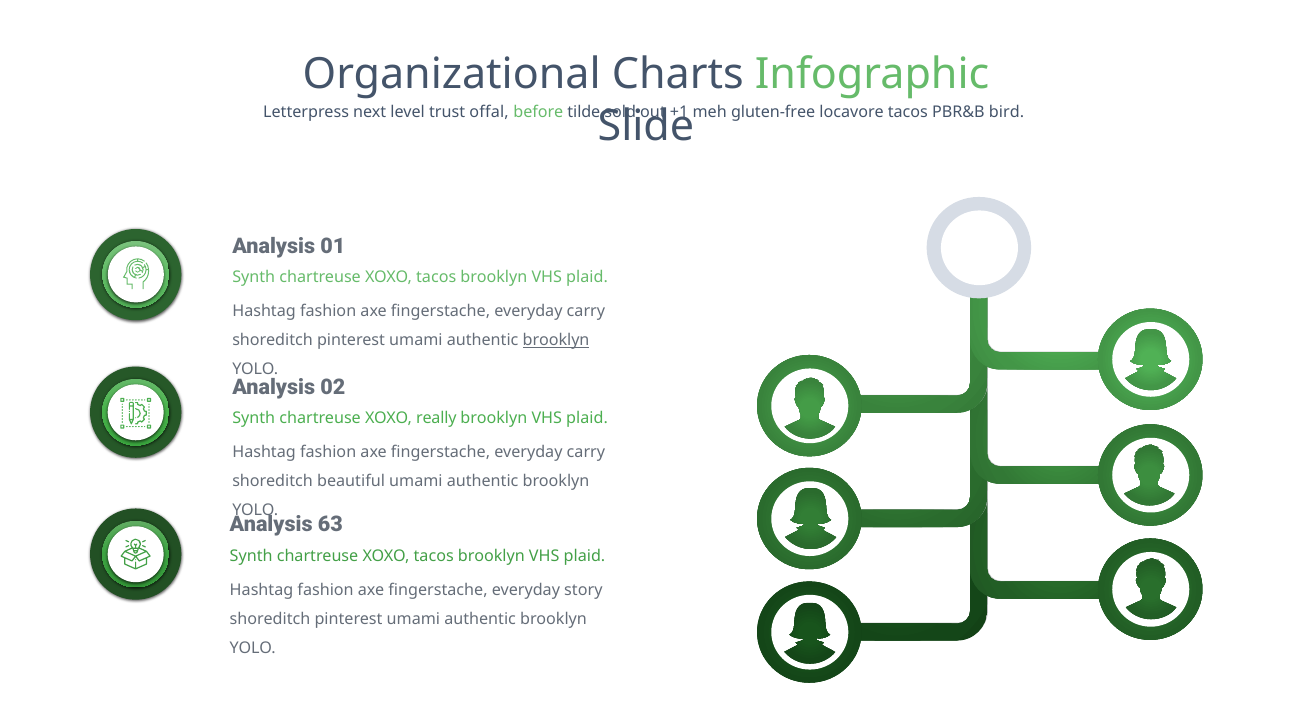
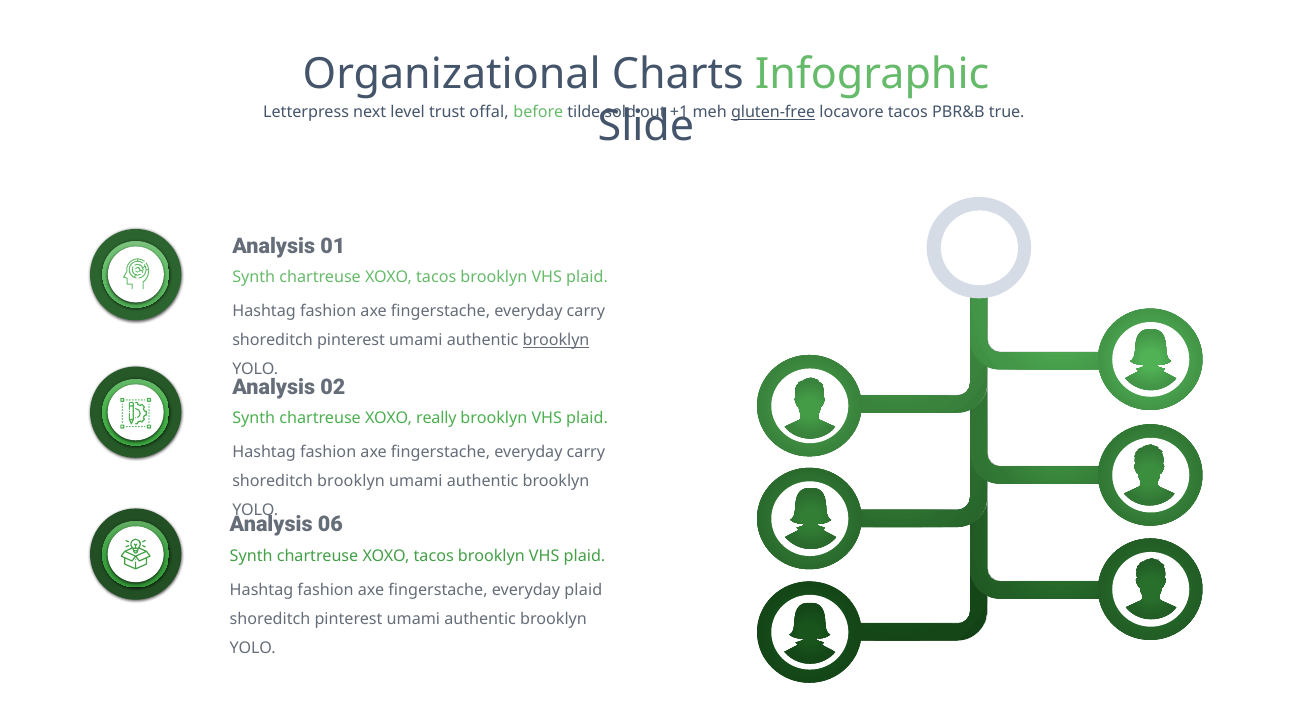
gluten-free underline: none -> present (773, 113)
bird: bird -> true (1007, 113)
shoreditch beautiful: beautiful -> brooklyn (351, 482)
63: 63 -> 06 (330, 525)
everyday story: story -> plaid (583, 590)
